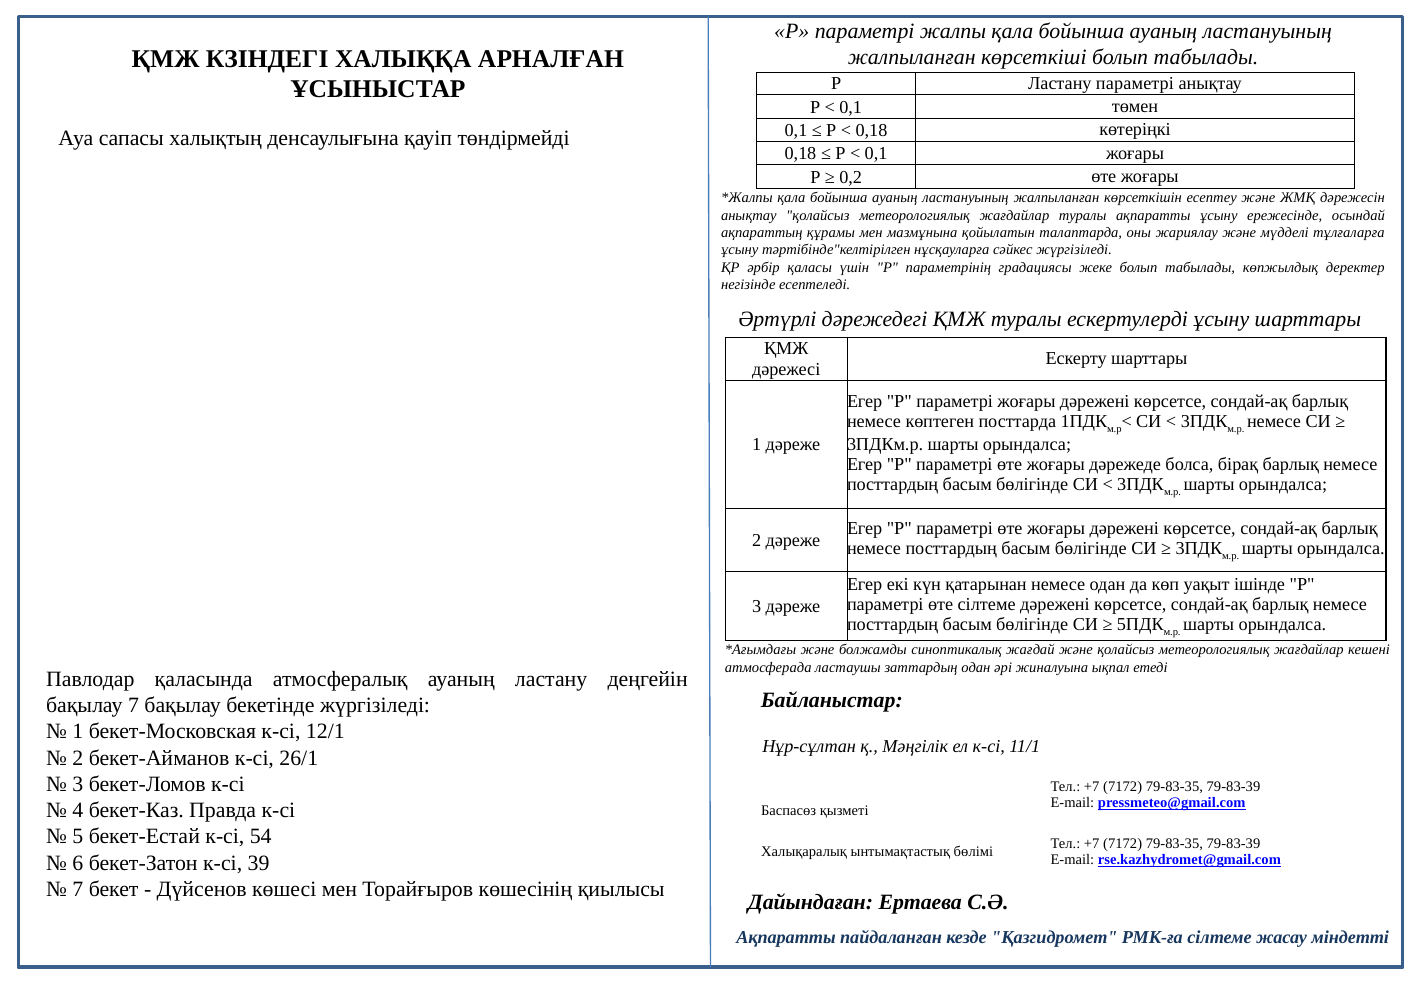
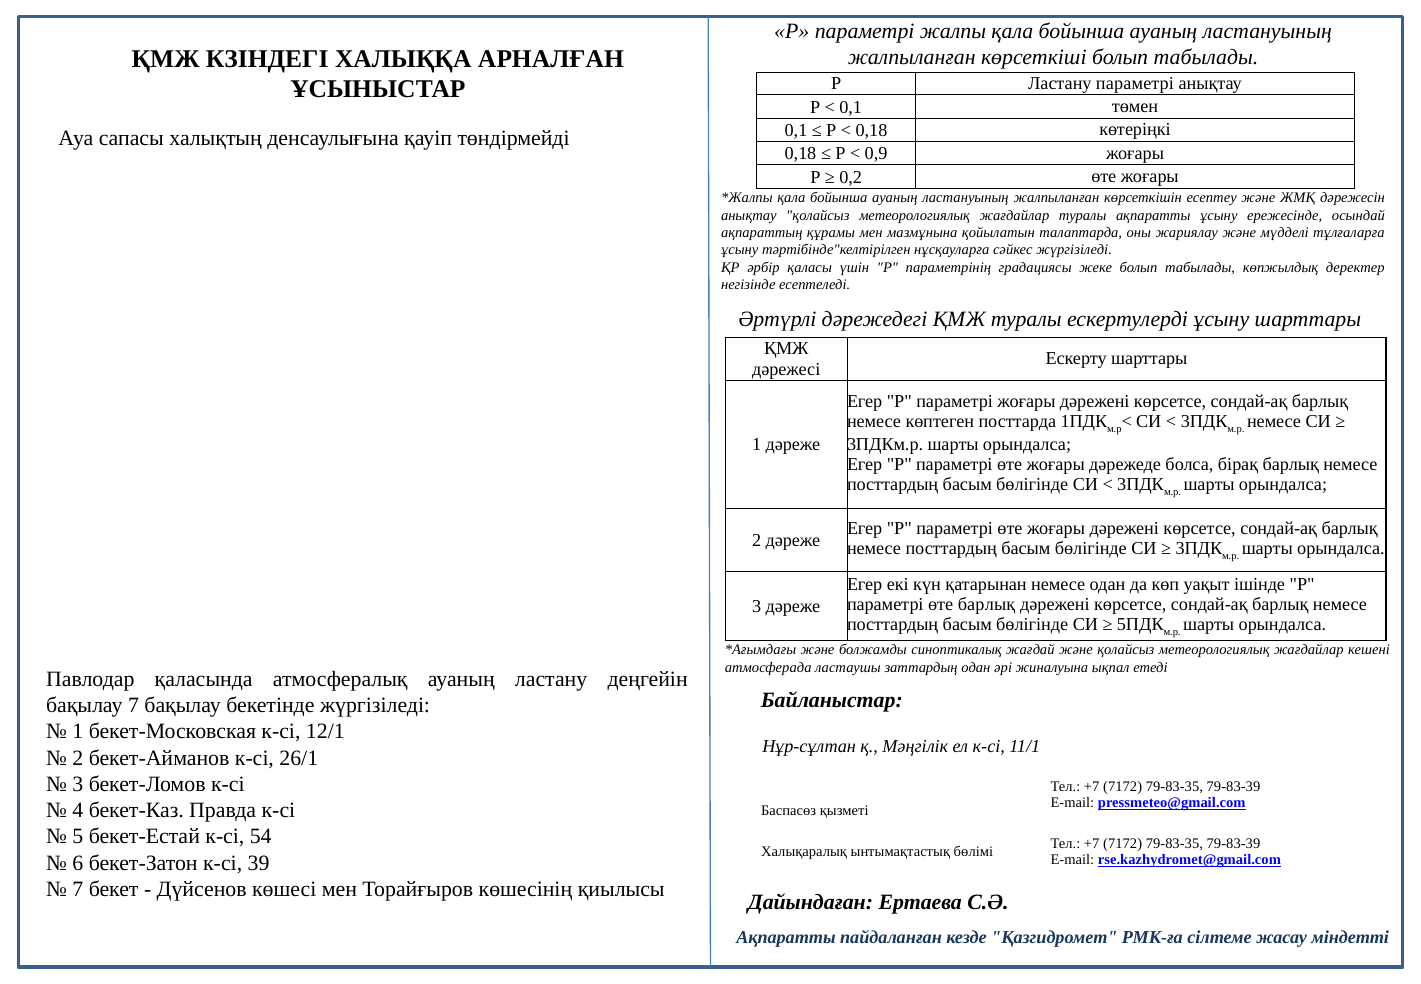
0,1: 0,1 -> 0,9 (876, 154)
өте сілтеме: сілтеме -> барлық (987, 605)
